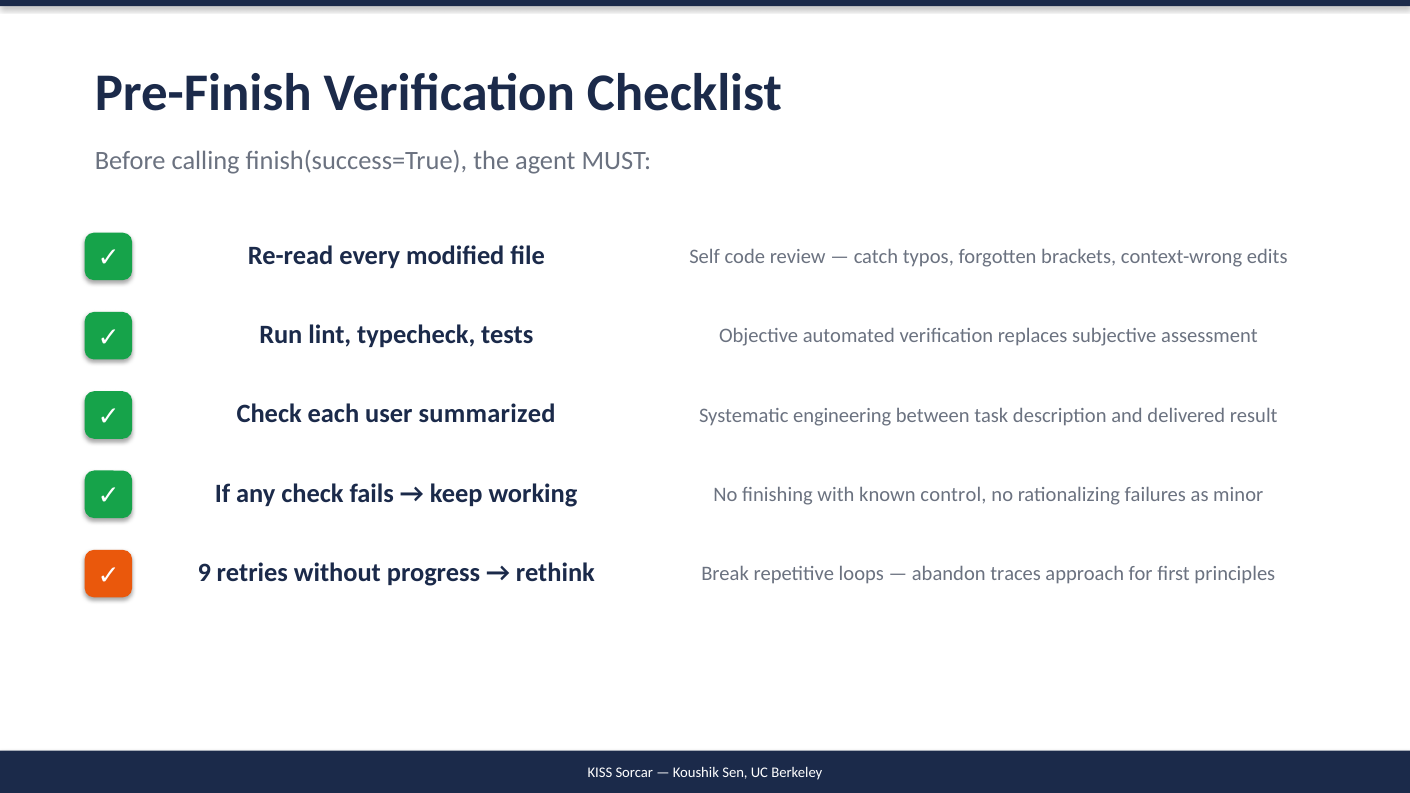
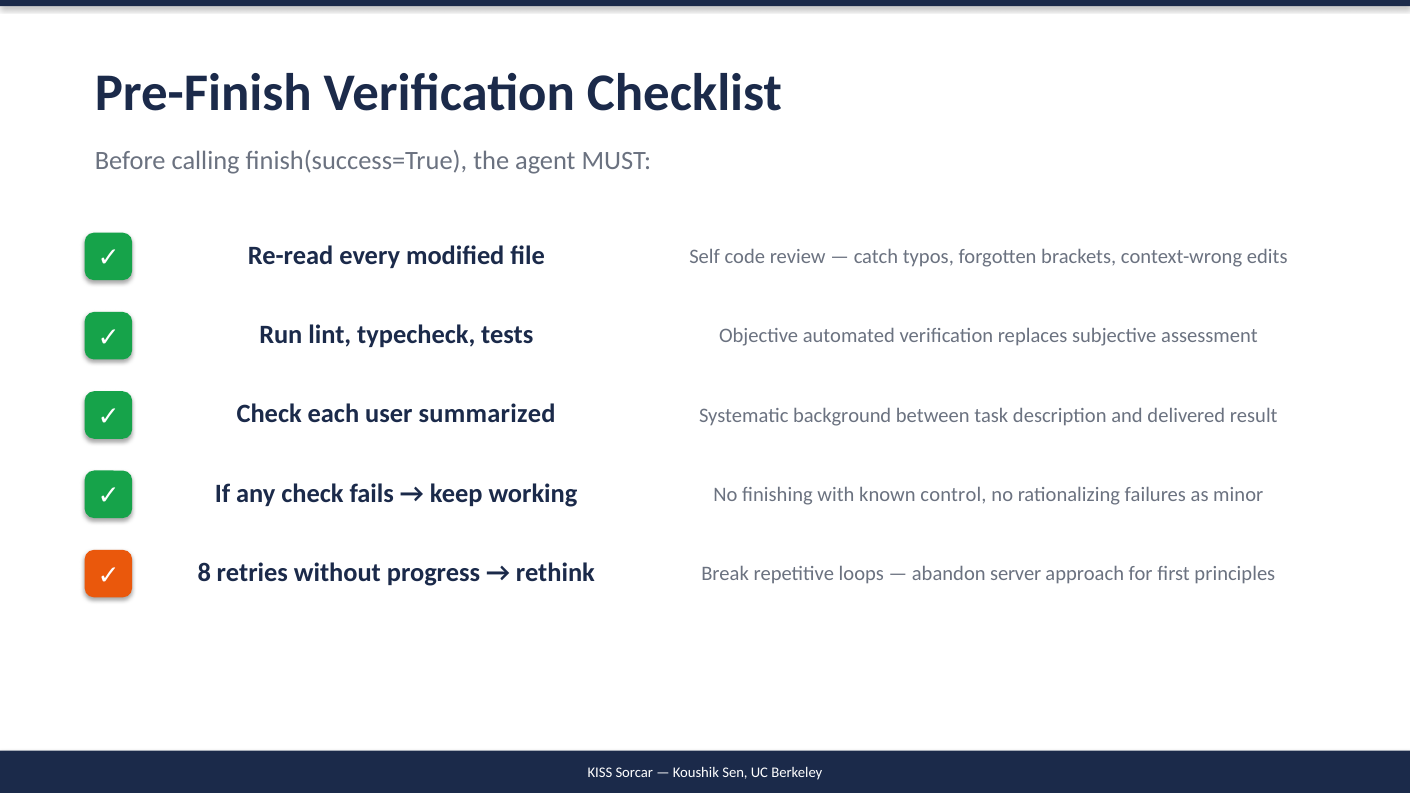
engineering: engineering -> background (842, 416)
9: 9 -> 8 (204, 573)
traces: traces -> server (1016, 574)
